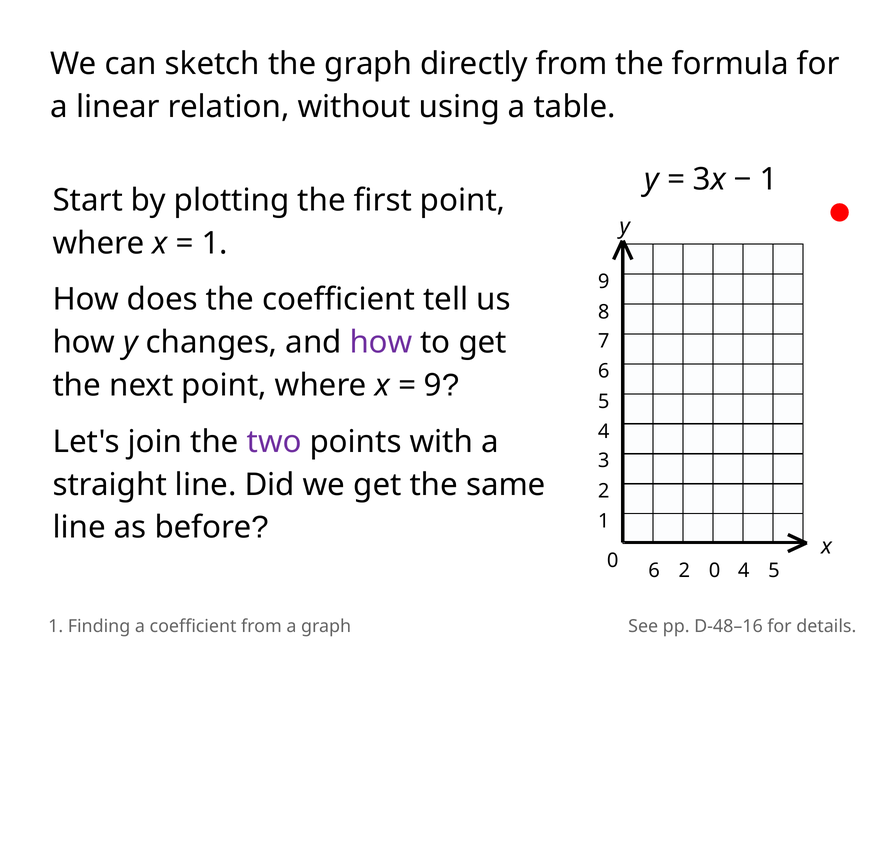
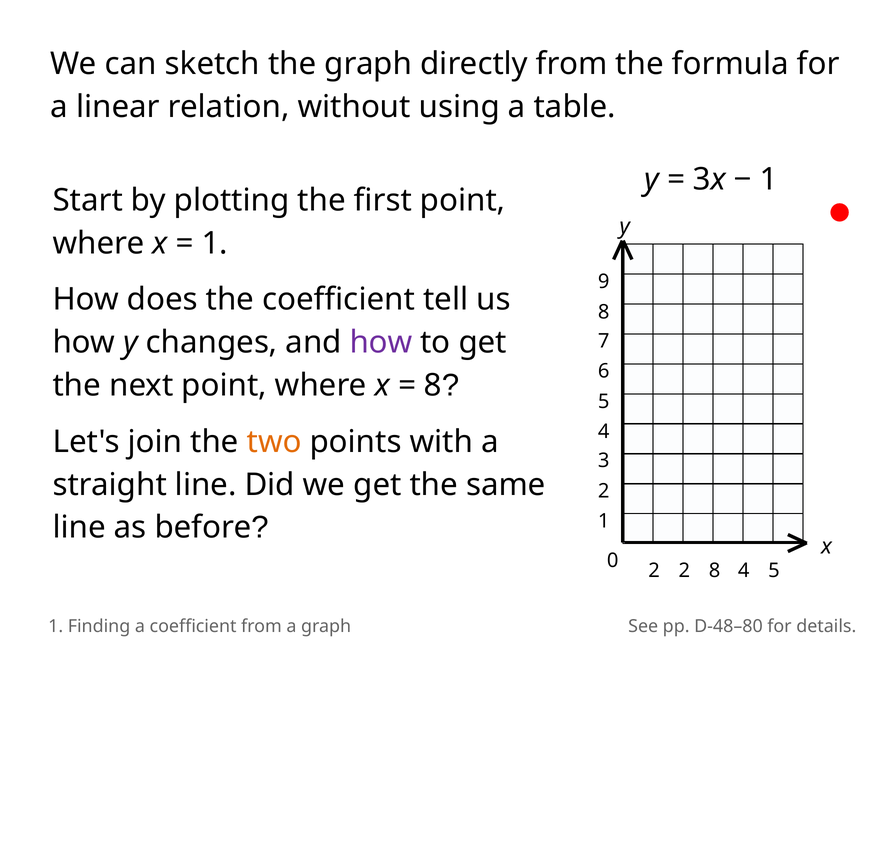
9: 9 -> 8 (433, 386)
two colour: purple -> orange (274, 442)
0 6: 6 -> 2 (654, 571)
2 0: 0 -> 8 (715, 571)
D-48–16: D-48–16 -> D-48–80 (728, 626)
